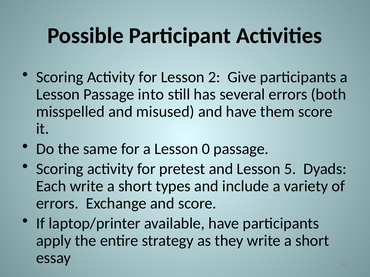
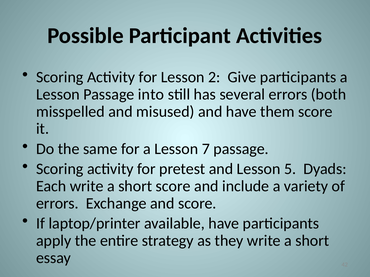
0: 0 -> 7 (206, 149)
short types: types -> score (173, 187)
